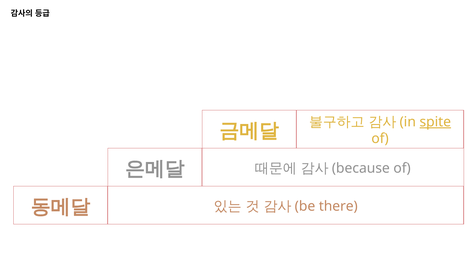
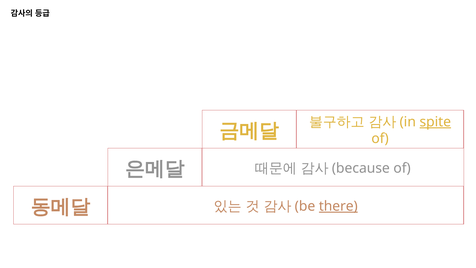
there underline: none -> present (338, 206)
